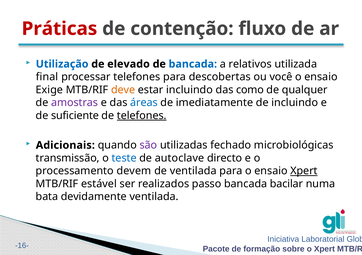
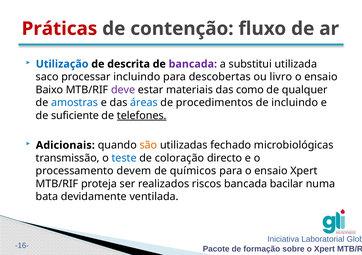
elevado: elevado -> descrita (129, 64)
bancada colour: blue -> purple (193, 64)
relativos: relativos -> substitui (250, 64)
final: final -> saco (47, 77)
processar telefones: telefones -> incluindo (137, 77)
você: você -> livro (281, 77)
Exige: Exige -> Baixo (49, 90)
deve colour: orange -> purple (123, 90)
estar incluindo: incluindo -> materiais (190, 90)
amostras colour: purple -> blue (75, 103)
imediatamente: imediatamente -> procedimentos (214, 103)
são colour: purple -> orange (148, 145)
autoclave: autoclave -> coloração (180, 158)
de ventilada: ventilada -> químicos (193, 171)
Xpert underline: present -> none (304, 171)
estável: estável -> proteja (99, 184)
passo: passo -> riscos (207, 184)
